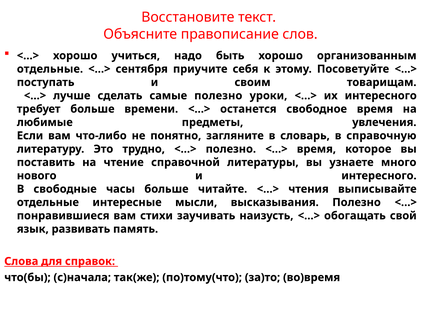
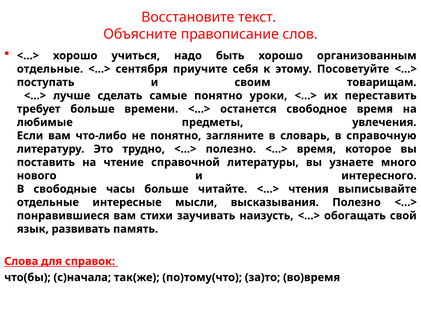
самые полезно: полезно -> понятно (218, 96)
их интересного: интересного -> переставить (381, 96)
